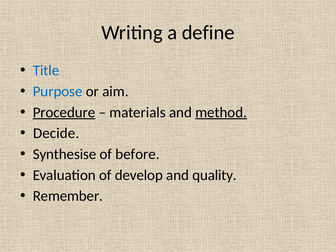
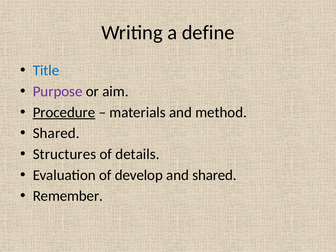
Purpose colour: blue -> purple (58, 91)
method underline: present -> none (221, 112)
Decide: Decide -> Shared (56, 133)
Synthesise: Synthesise -> Structures (64, 154)
before: before -> details (137, 154)
and quality: quality -> shared (215, 175)
